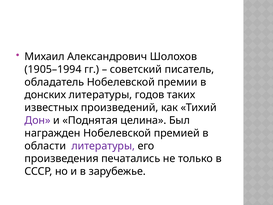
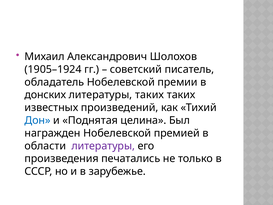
1905–1994: 1905–1994 -> 1905–1924 (53, 69)
литературы годов: годов -> таких (149, 95)
Дон colour: purple -> blue (37, 120)
